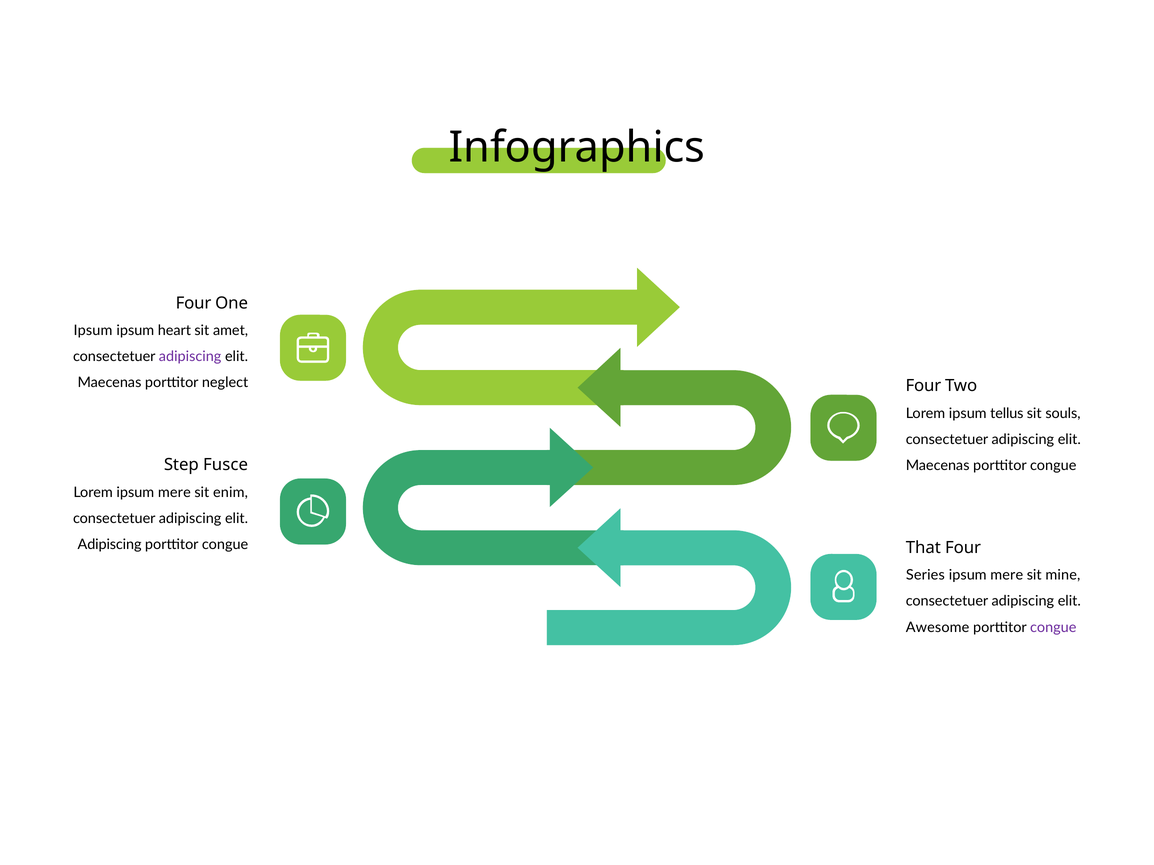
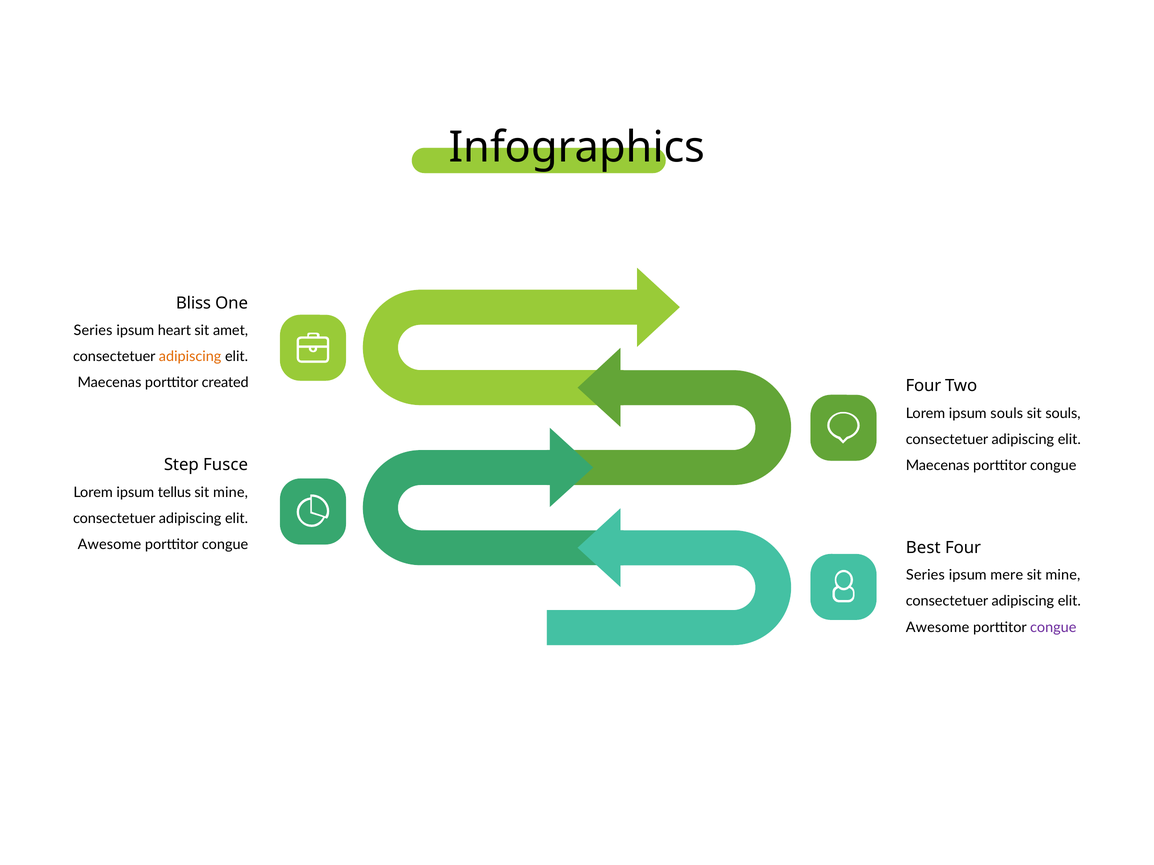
Four: Four -> Bliss (193, 303)
Ipsum: Ipsum -> Series (93, 331)
adipiscing colour: purple -> orange (190, 357)
neglect: neglect -> created (225, 383)
ipsum tellus: tellus -> souls (1007, 414)
Lorem ipsum mere: mere -> tellus (174, 493)
enim: enim -> mine (230, 493)
Adipiscing: Adipiscing -> Awesome (109, 545)
That: That -> Best (923, 548)
